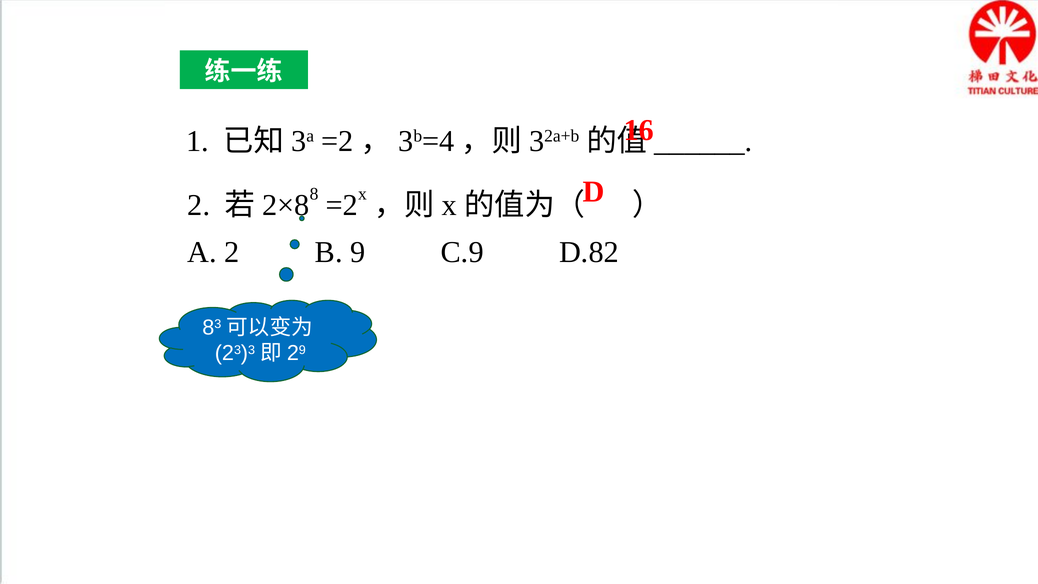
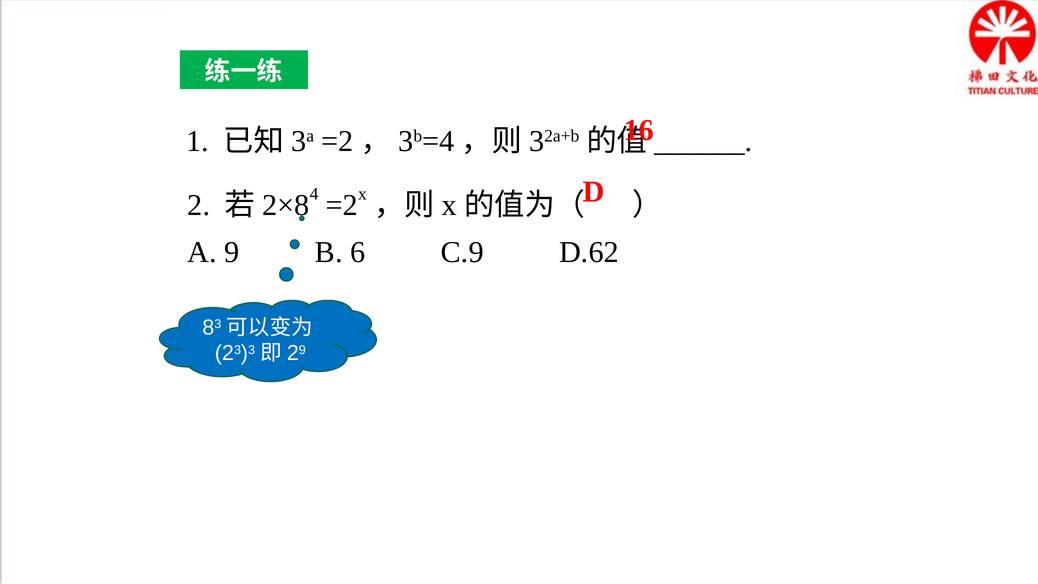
8: 8 -> 4 (314, 194)
A 2: 2 -> 9 (232, 252)
9: 9 -> 6 (358, 252)
D.82: D.82 -> D.62 (589, 252)
